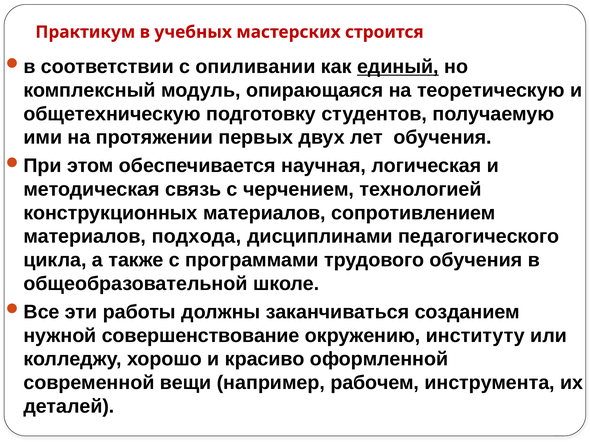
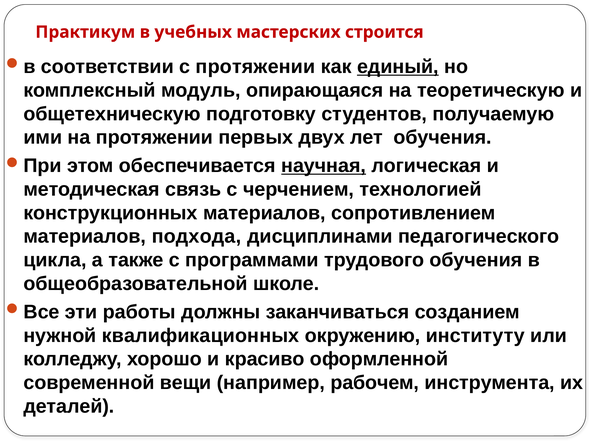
с опиливании: опиливании -> протяжении (255, 67)
научная underline: none -> present (324, 166)
совершенствование: совершенствование -> квалификационных (201, 336)
